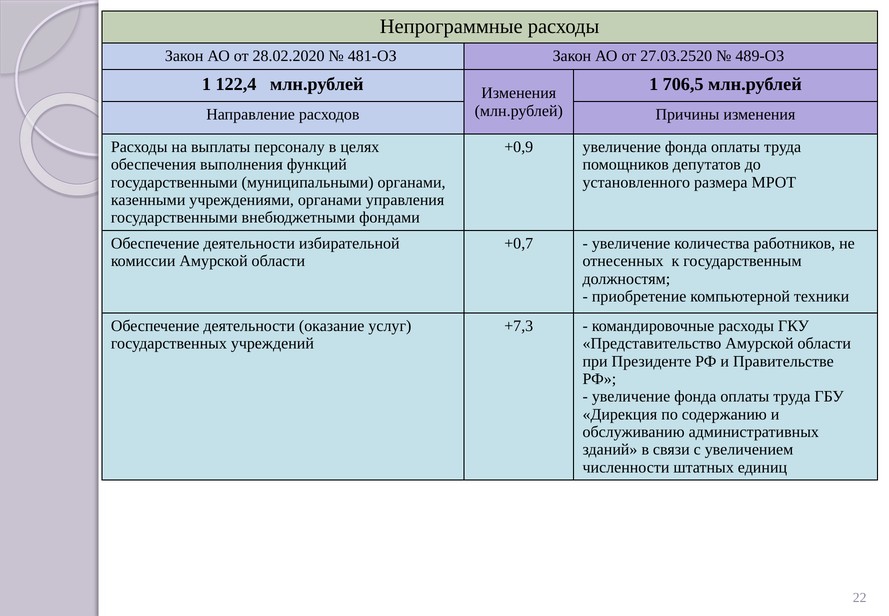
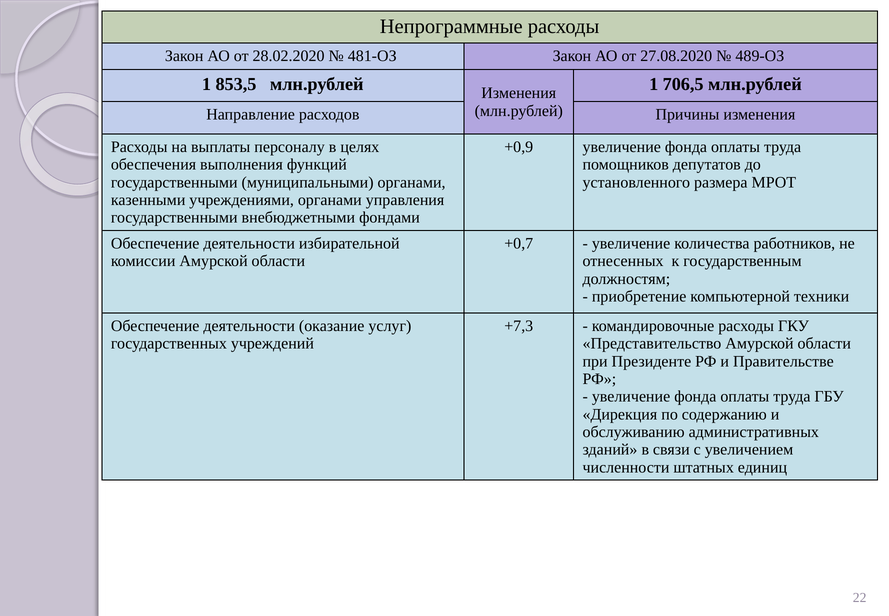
27.03.2520: 27.03.2520 -> 27.08.2020 (676, 56)
122,4: 122,4 -> 853,5 (236, 84)
